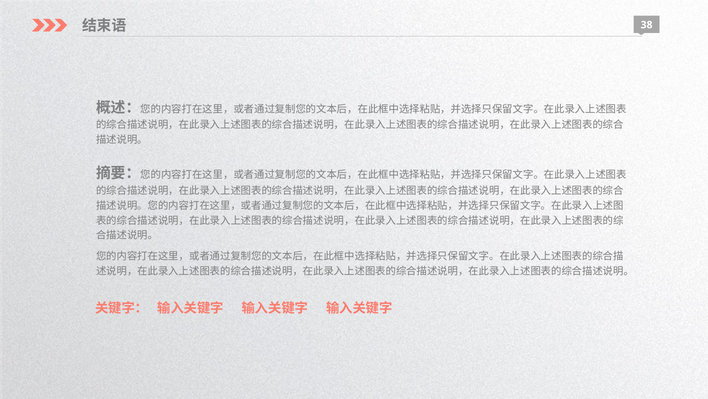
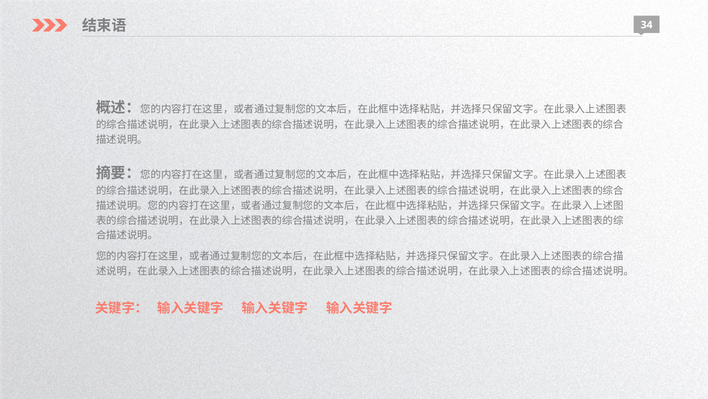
38: 38 -> 34 (647, 25)
